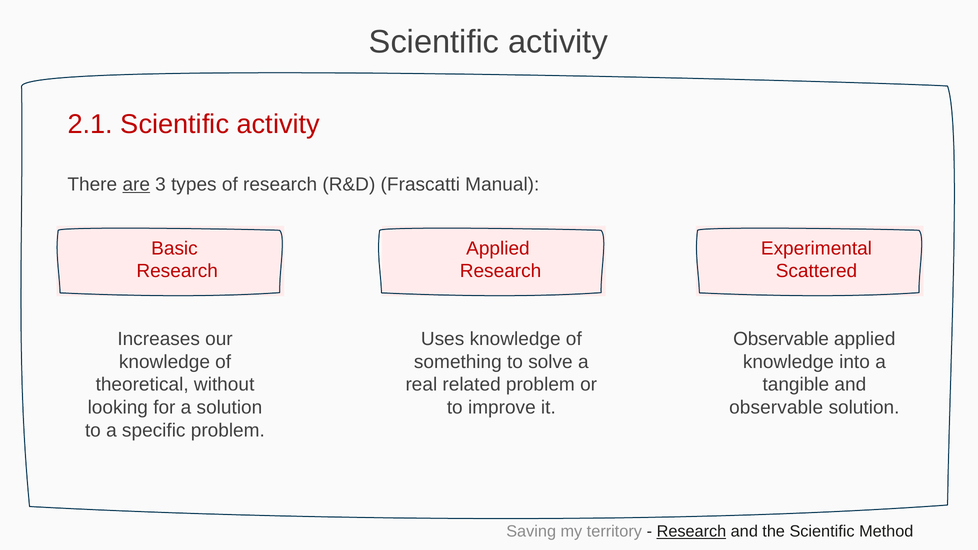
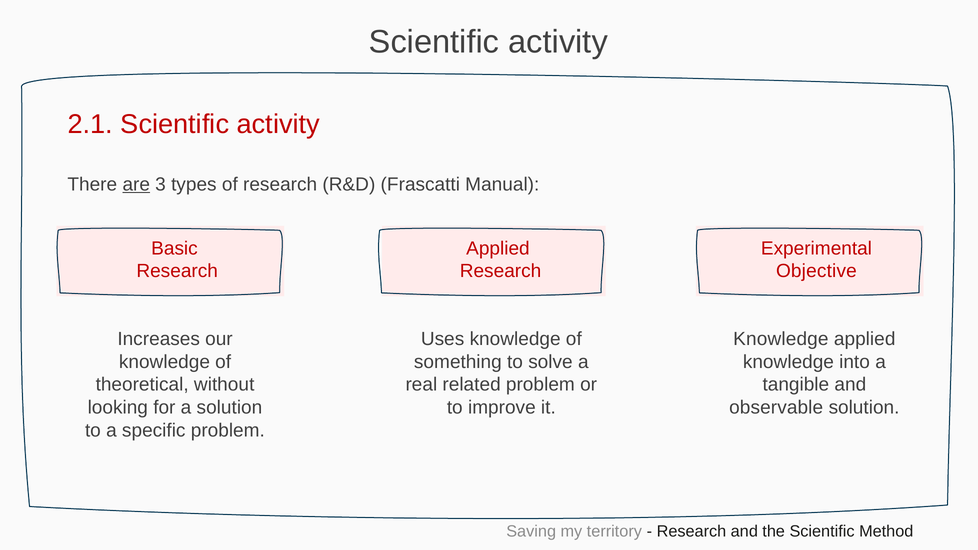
Scattered: Scattered -> Objective (816, 271)
Observable: Observable -> Knowledge (781, 339)
Research underline: present -> none (691, 532)
